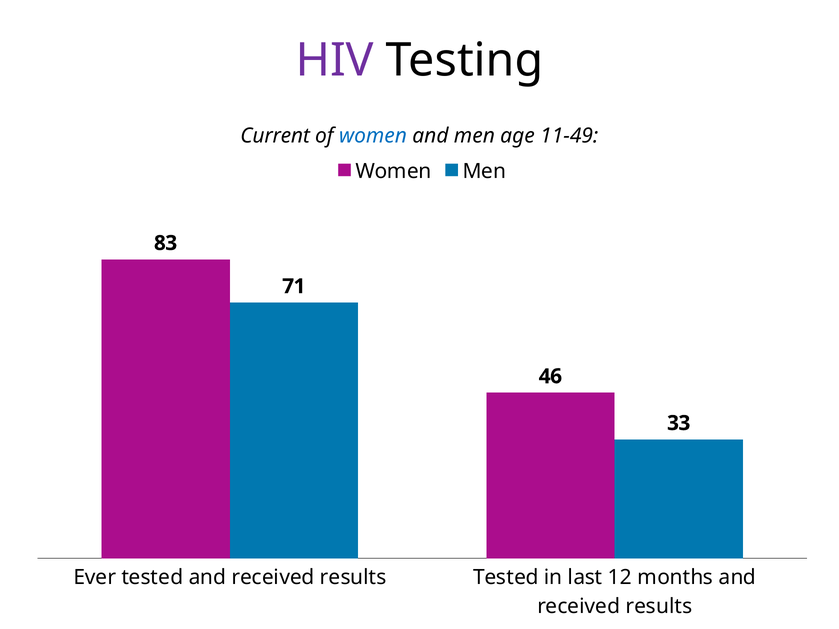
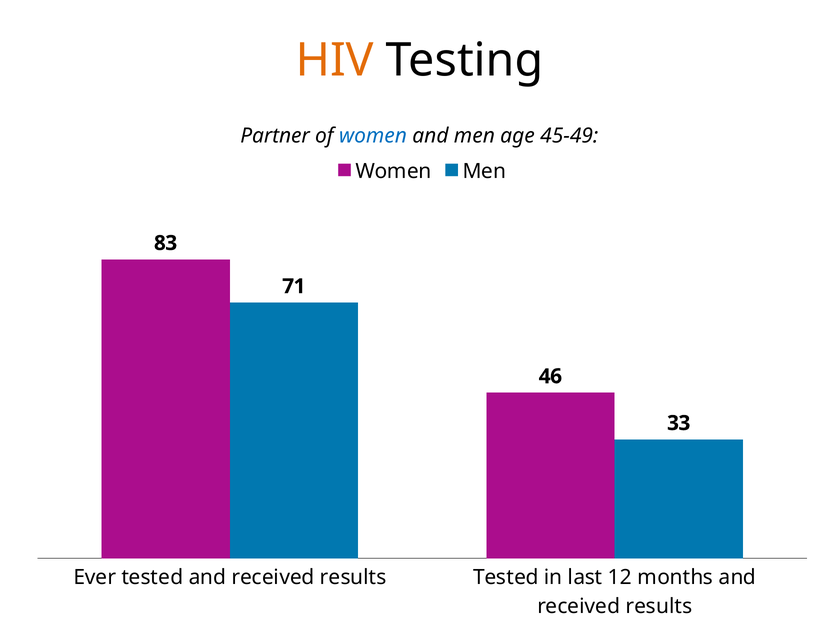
HIV colour: purple -> orange (335, 60)
Current: Current -> Partner (275, 136)
11-49: 11-49 -> 45-49 (569, 136)
